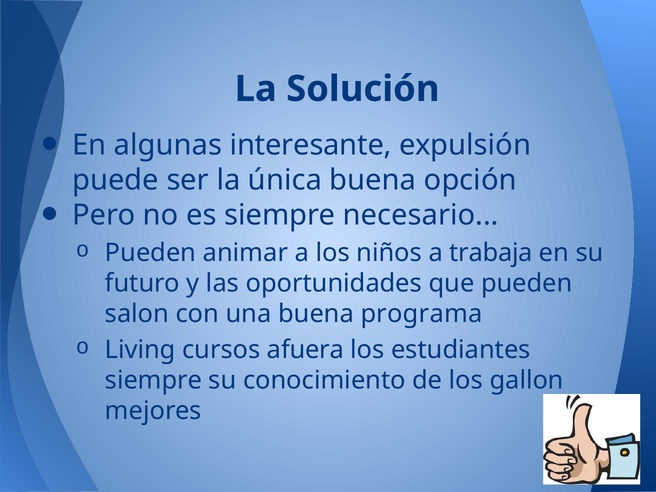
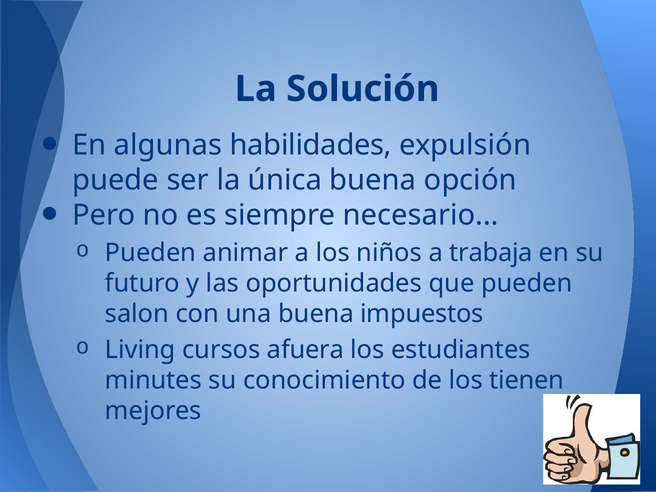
interesante: interesante -> habilidades (311, 145)
programa: programa -> impuestos (422, 314)
siempre: siempre -> minutes (153, 380)
gallon: gallon -> tienen (527, 380)
